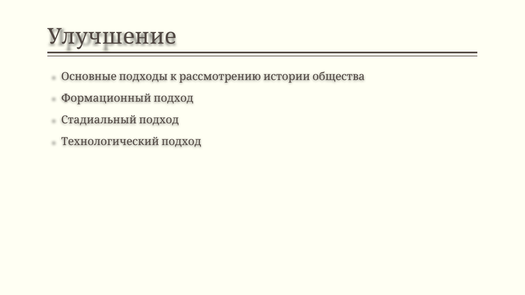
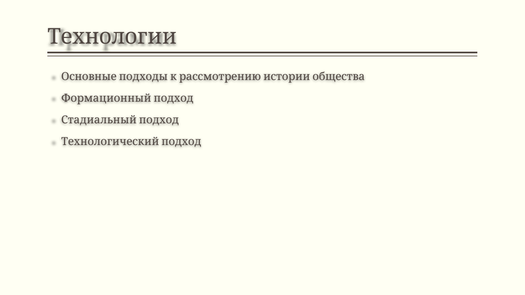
Улучшение: Улучшение -> Технологии (112, 37)
